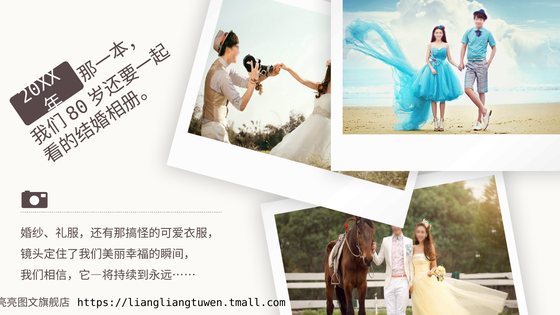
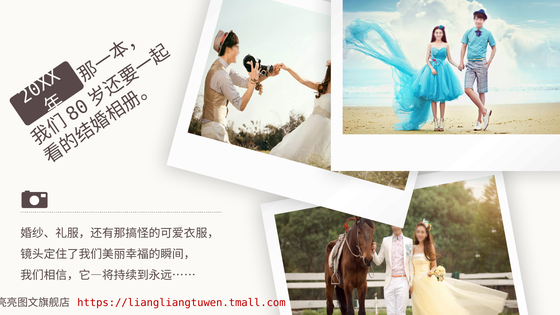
https://liangliangtuwen.tmall.com colour: black -> red (181, 303)
